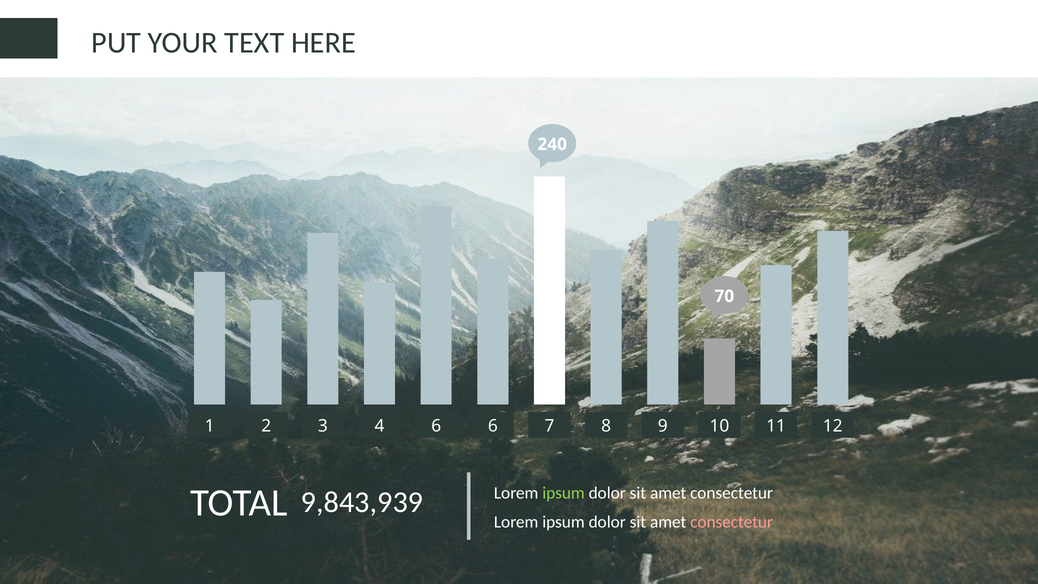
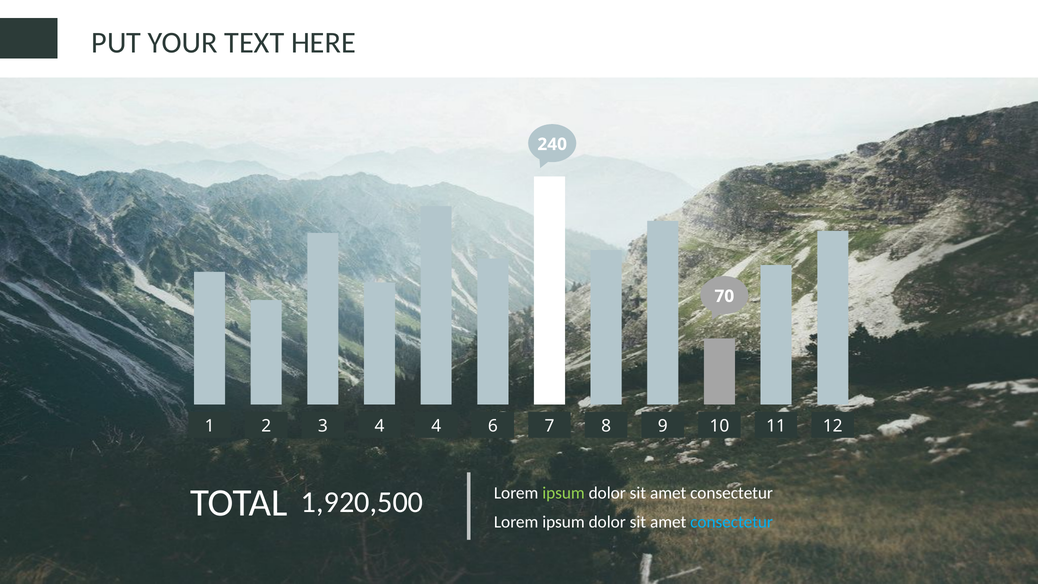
4 6: 6 -> 4 (436, 426)
9,843,939: 9,843,939 -> 1,920,500 (362, 502)
consectetur colour: pink -> light blue (732, 522)
